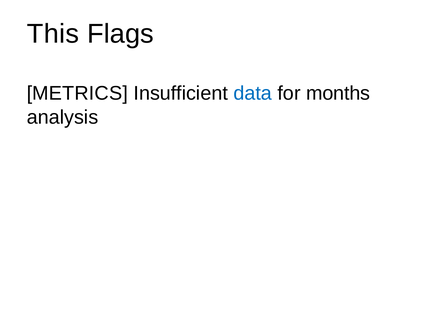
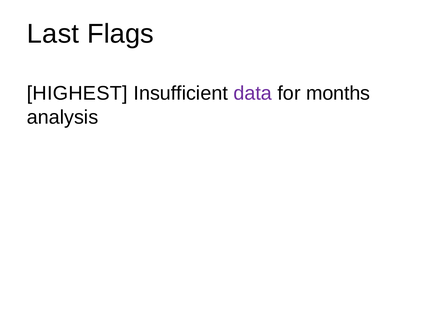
This: This -> Last (53, 34)
METRICS: METRICS -> HIGHEST (77, 94)
data colour: blue -> purple (253, 94)
